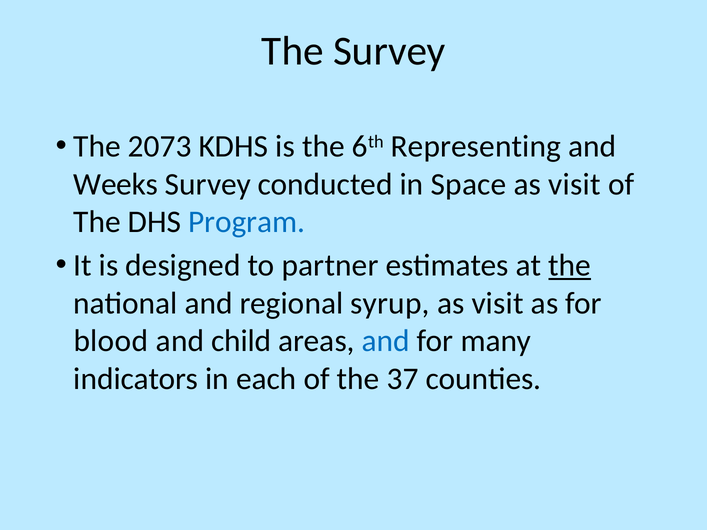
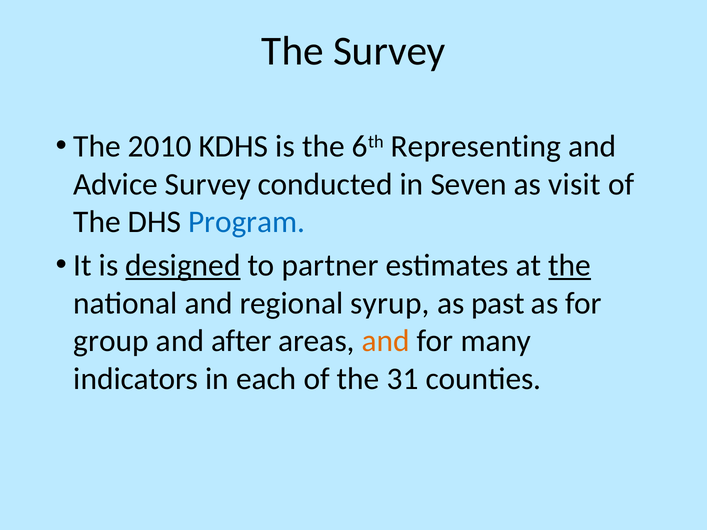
2073: 2073 -> 2010 (160, 147)
Weeks: Weeks -> Advice (116, 184)
Space: Space -> Seven (469, 184)
designed underline: none -> present (183, 266)
visit: visit -> past (498, 303)
blood: blood -> group (111, 341)
child: child -> after (241, 341)
and colour: blue -> orange (386, 341)
37: 37 -> 31 (403, 379)
